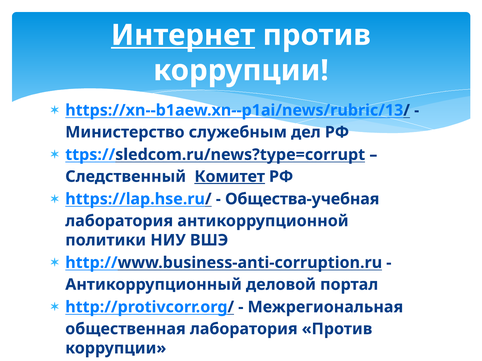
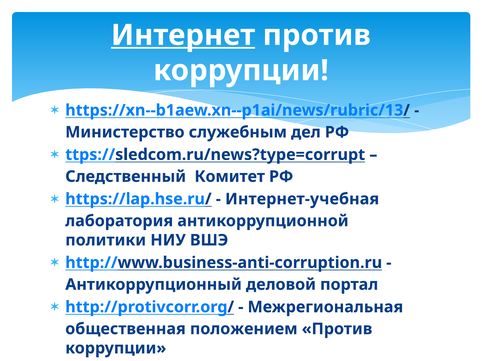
Комитет underline: present -> none (230, 177)
Общества-учебная: Общества-учебная -> Интернет-учебная (302, 199)
общественная лаборатория: лаборатория -> положением (244, 329)
